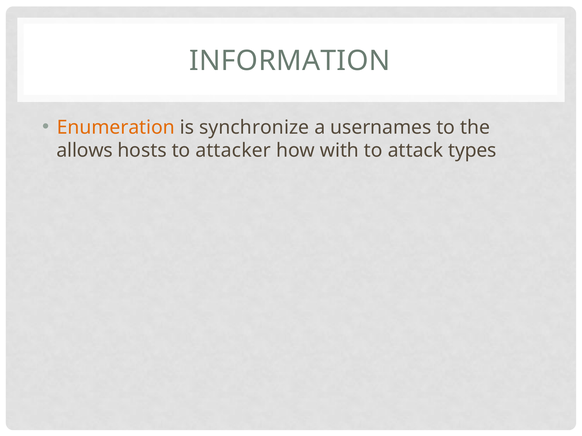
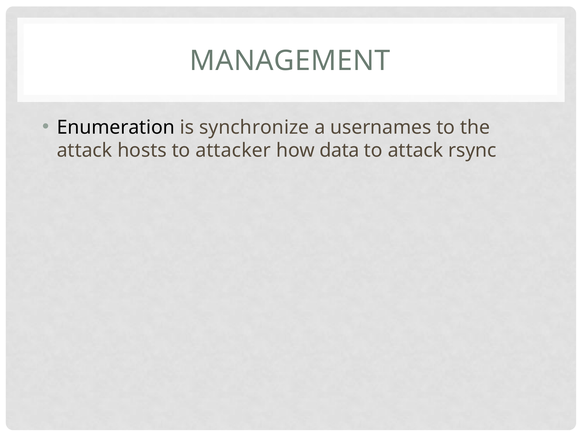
INFORMATION: INFORMATION -> MANAGEMENT (290, 61)
Enumeration colour: orange -> black (116, 127)
allows: allows -> attack (85, 151)
with: with -> data (339, 151)
types: types -> rsync (472, 151)
